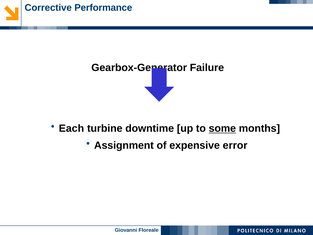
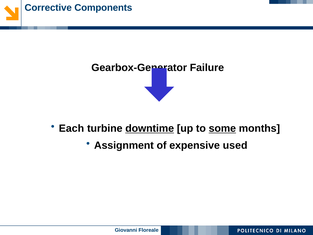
Performance: Performance -> Components (103, 8)
downtime underline: none -> present (150, 128)
error: error -> used (235, 145)
